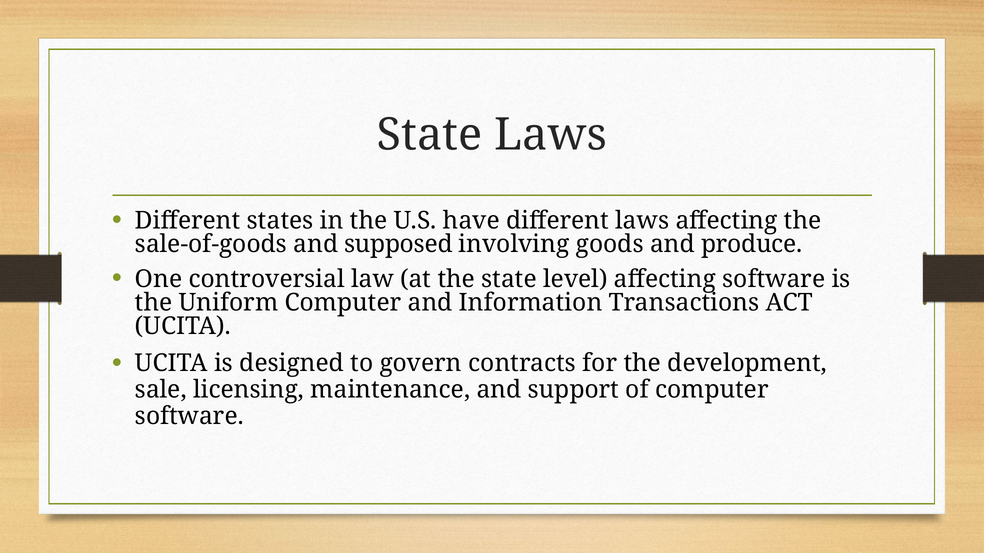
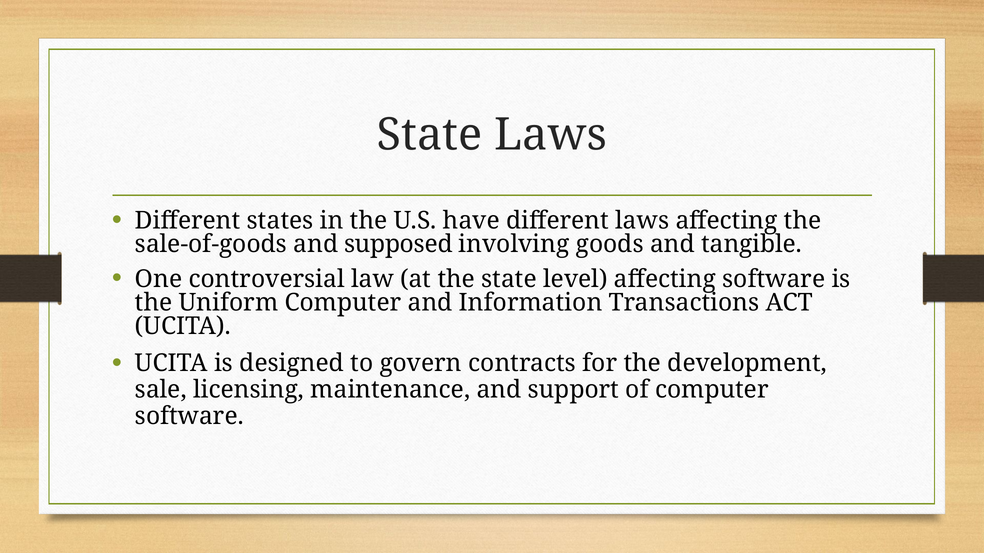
produce: produce -> tangible (752, 244)
